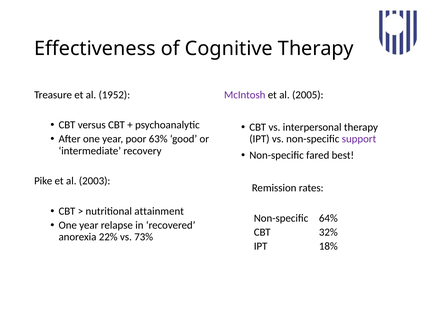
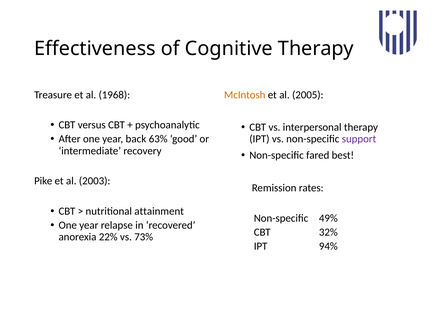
1952: 1952 -> 1968 (114, 95)
McIntosh colour: purple -> orange (245, 95)
poor: poor -> back (136, 139)
64%: 64% -> 49% (328, 218)
18%: 18% -> 94% (328, 246)
